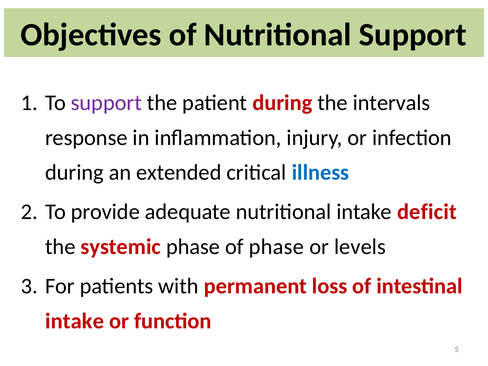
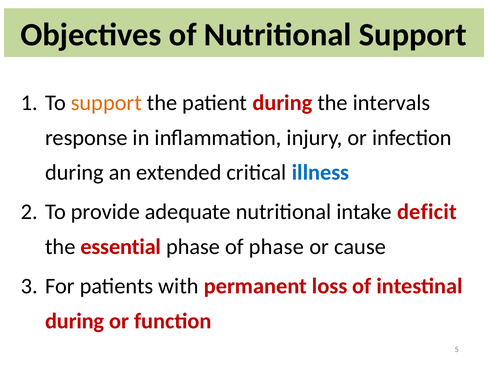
support colour: purple -> orange (106, 103)
systemic: systemic -> essential (121, 247)
levels: levels -> cause (360, 247)
intake: intake -> during (75, 321)
